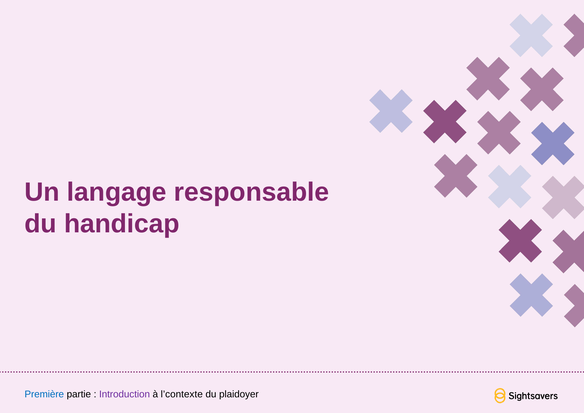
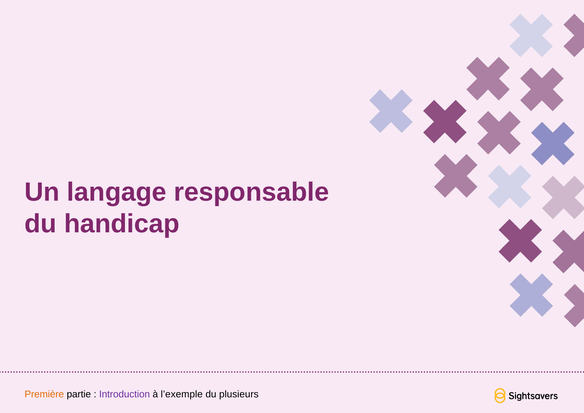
Première colour: blue -> orange (44, 394)
l’contexte: l’contexte -> l’exemple (182, 394)
plaidoyer: plaidoyer -> plusieurs (239, 394)
